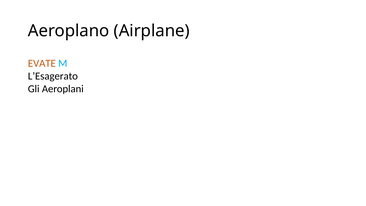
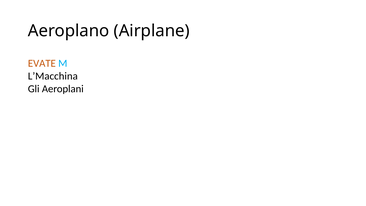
L’Esagerato: L’Esagerato -> L’Macchina (53, 76)
